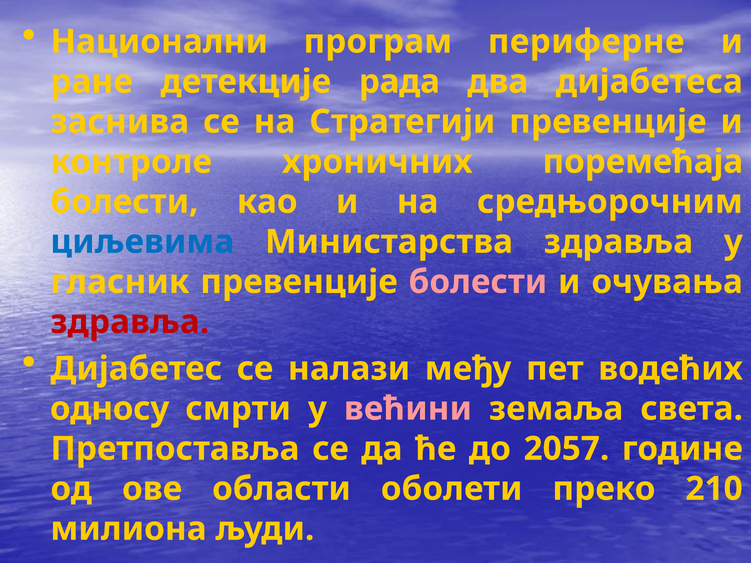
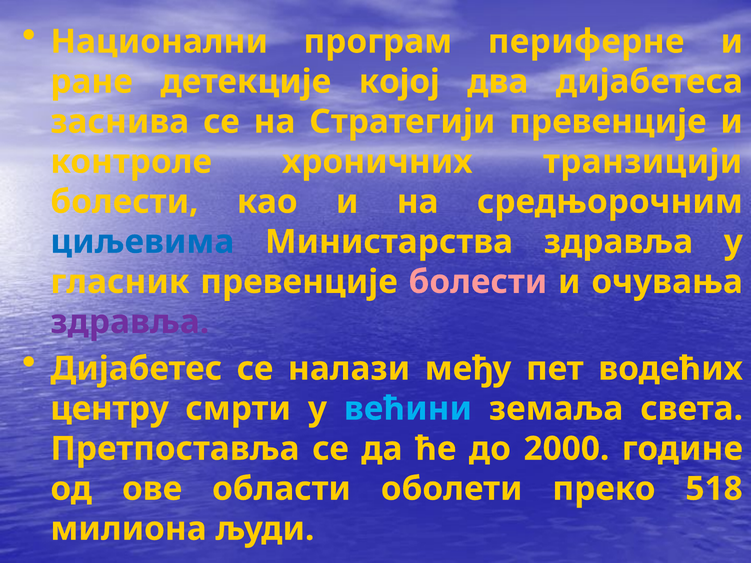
рада: рада -> којој (399, 82)
поремећаја: поремећаја -> транзицији (643, 162)
здравља colour: red -> purple (130, 322)
односу: односу -> центру (110, 409)
већини colour: pink -> light blue (408, 409)
2057: 2057 -> 2000 (566, 449)
210: 210 -> 518 (714, 489)
